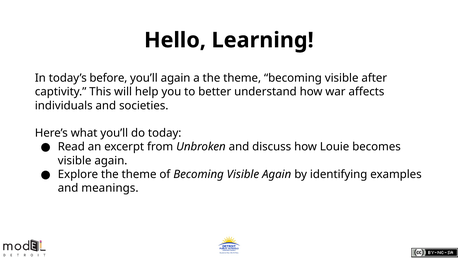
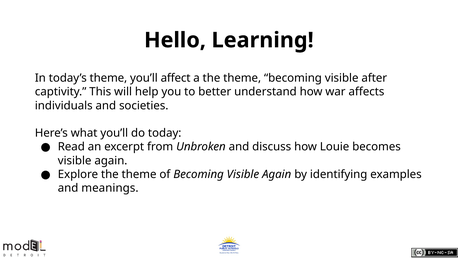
today’s before: before -> theme (108, 78)
you’ll again: again -> affect (176, 78)
